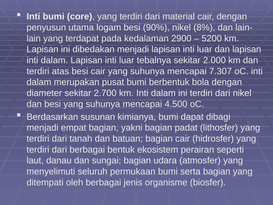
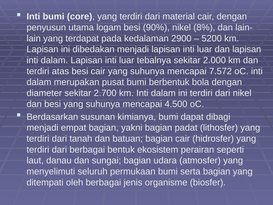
7.307: 7.307 -> 7.572 (220, 71)
